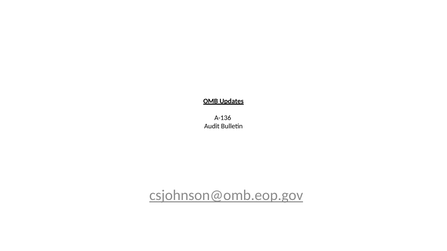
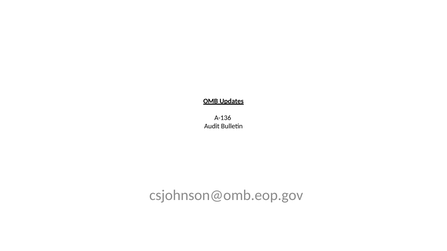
csjohnson@omb.eop.gov underline: present -> none (226, 196)
